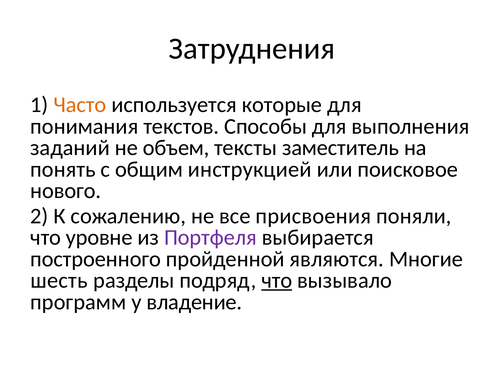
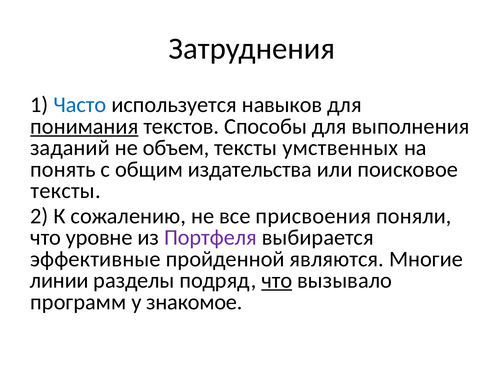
Часто colour: orange -> blue (80, 105)
которые: которые -> навыков (282, 105)
понимания underline: none -> present (84, 126)
заместитель: заместитель -> умственных (340, 148)
инструкцией: инструкцией -> издательства (250, 169)
нового: нового -> тексты (66, 191)
построенного: построенного -> эффективные (95, 259)
шесть: шесть -> линии (59, 280)
владение: владение -> знакомое (194, 302)
